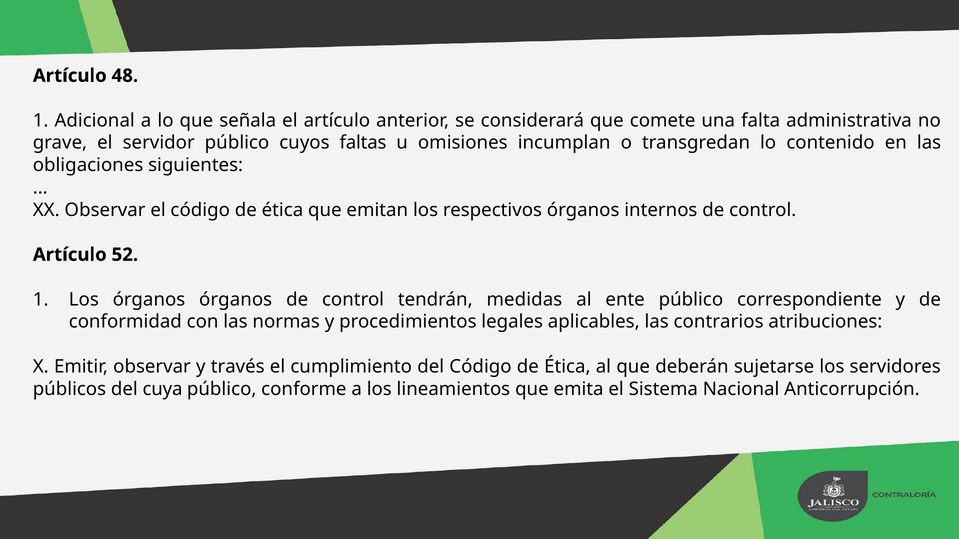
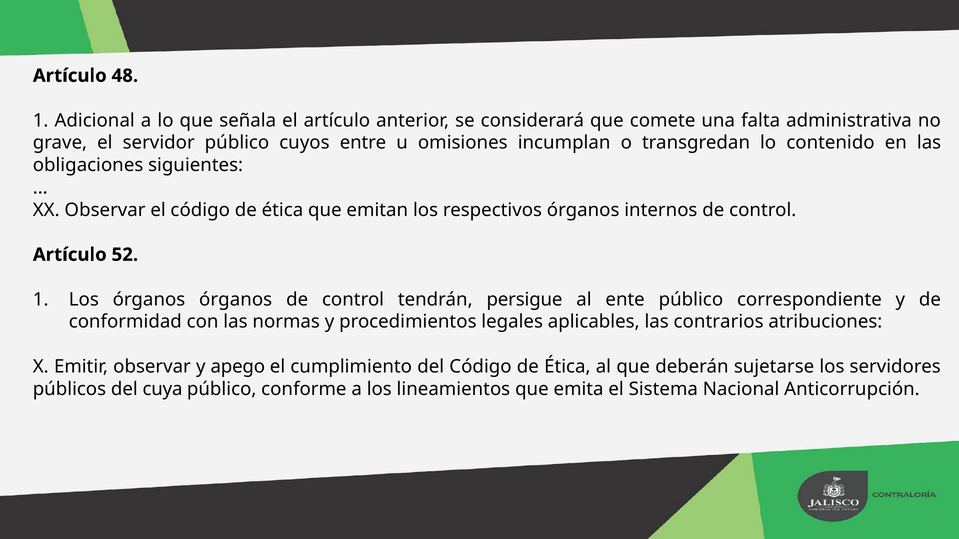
faltas: faltas -> entre (363, 143)
medidas: medidas -> persigue (525, 300)
través: través -> apego (238, 367)
